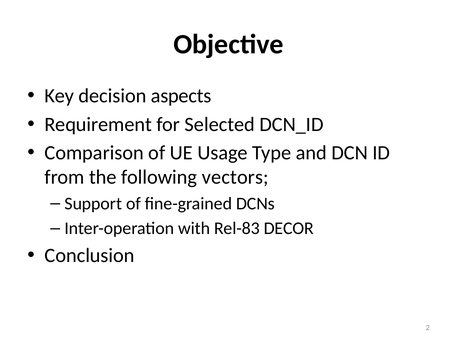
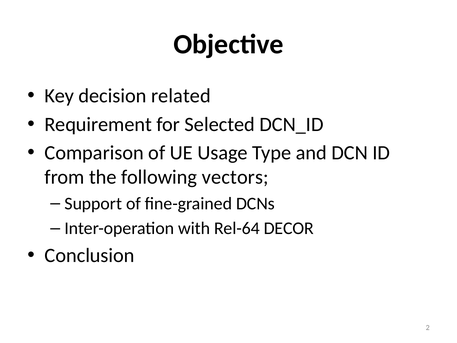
aspects: aspects -> related (181, 96)
Rel-83: Rel-83 -> Rel-64 (237, 228)
